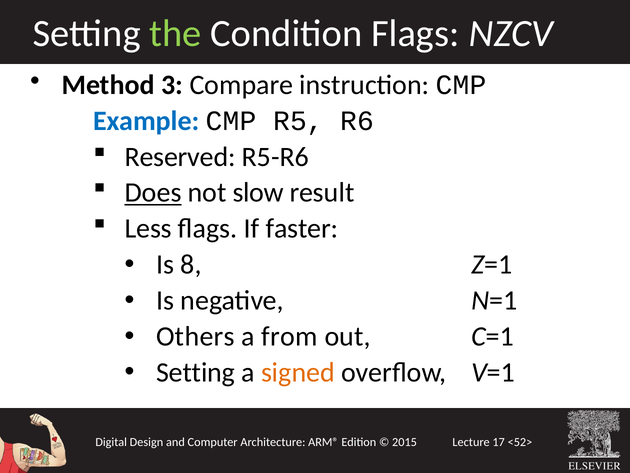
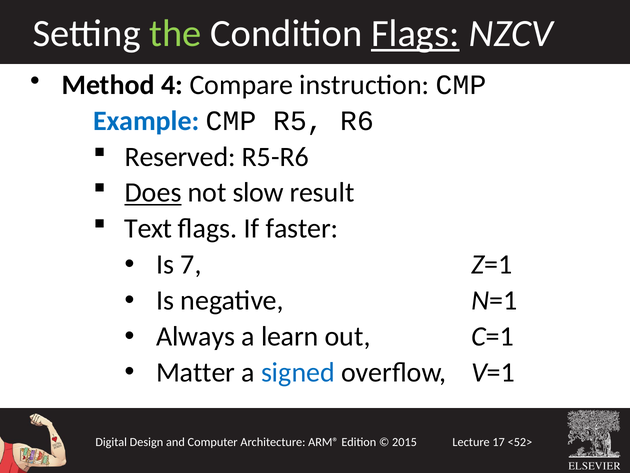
Flags underline: none -> present (415, 34)
3: 3 -> 4 (172, 85)
Less: Less -> Text (148, 228)
8: 8 -> 7 (191, 264)
Others: Others -> Always (196, 336)
from: from -> learn (290, 336)
Setting: Setting -> Matter (196, 372)
signed colour: orange -> blue (298, 372)
